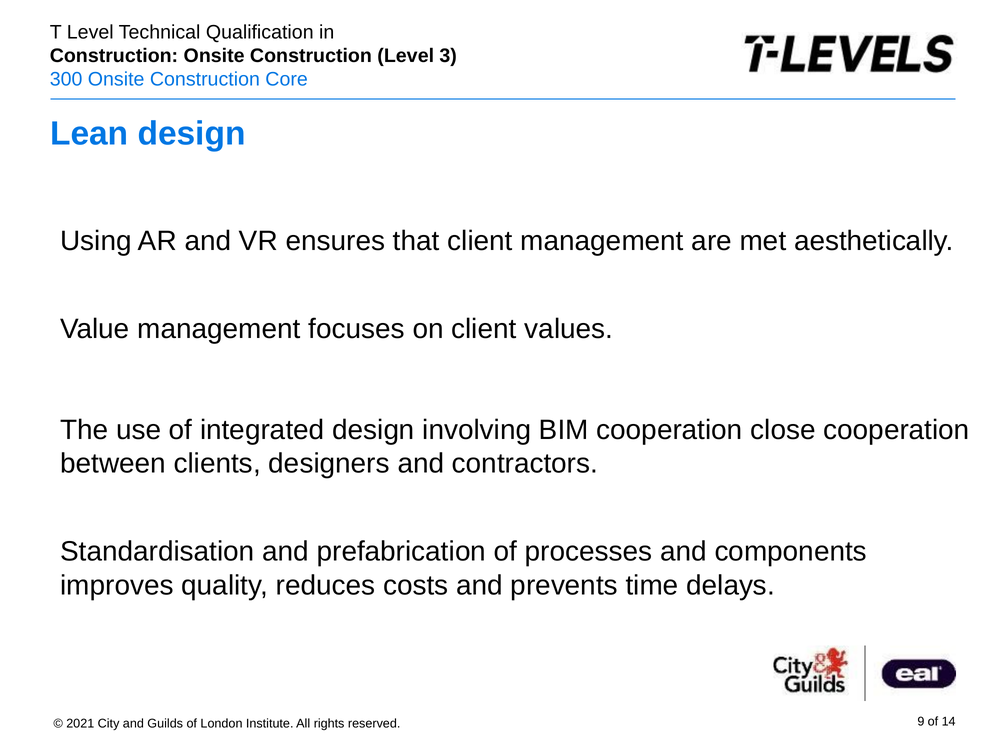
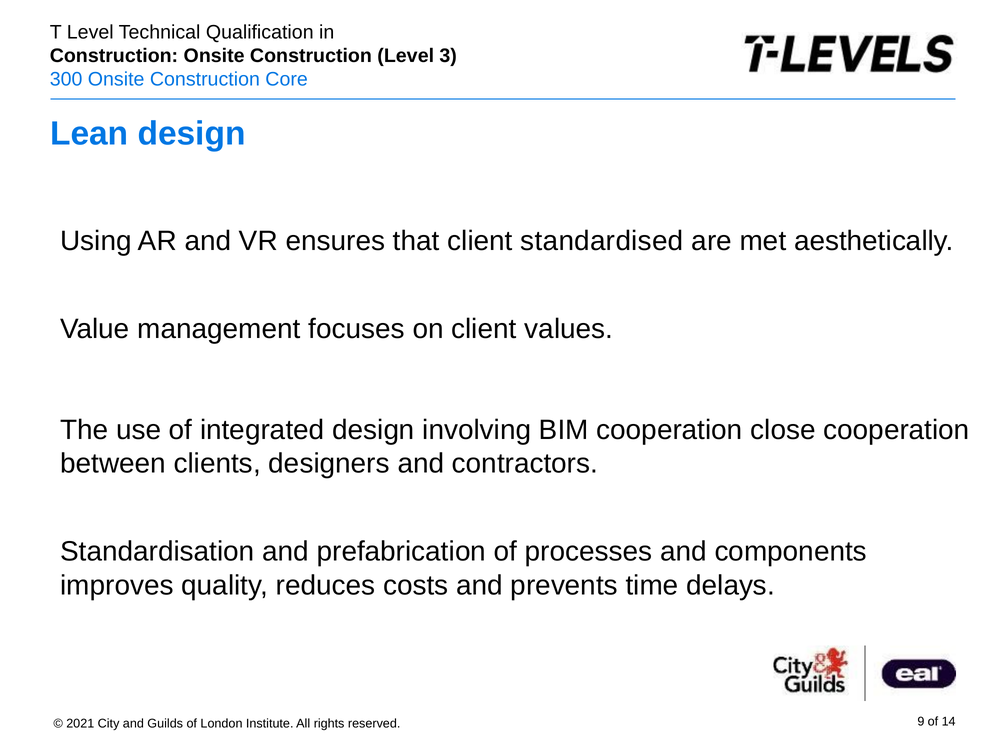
client management: management -> standardised (602, 241)
